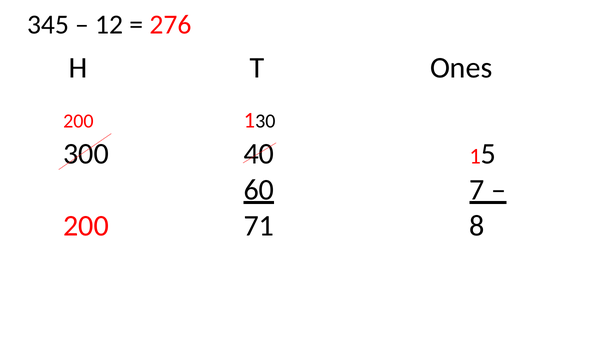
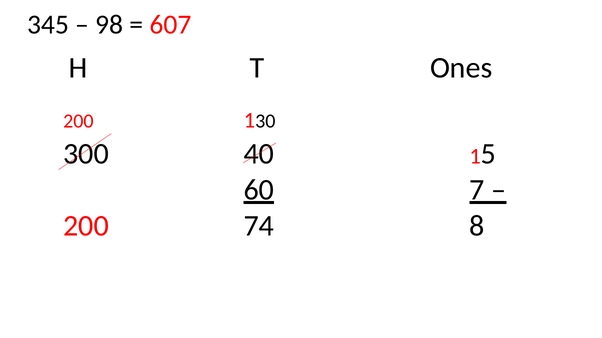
12: 12 -> 98 (109, 25)
276: 276 -> 607 (170, 25)
71: 71 -> 74 (259, 226)
